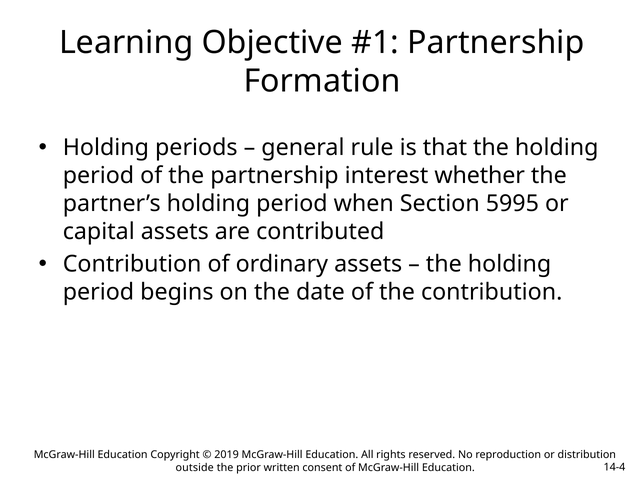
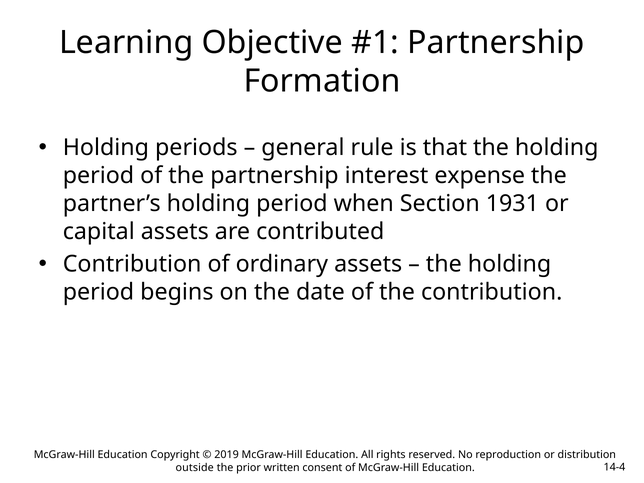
whether: whether -> expense (480, 176)
5995: 5995 -> 1931 (512, 204)
